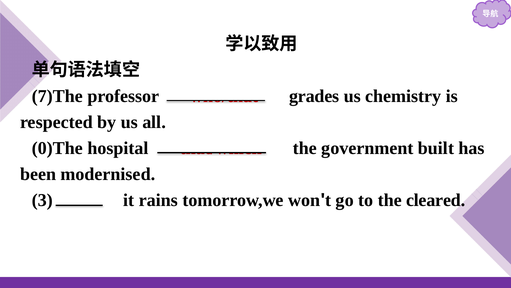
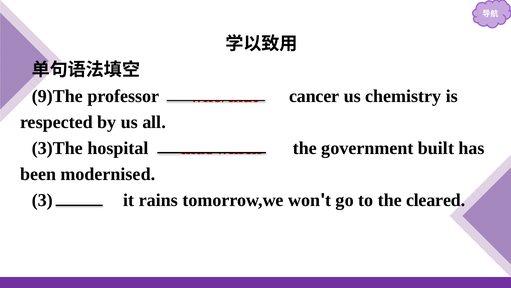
7)The: 7)The -> 9)The (57, 96)
grades: grades -> cancer (314, 96)
0)The: 0)The -> 3)The (57, 148)
